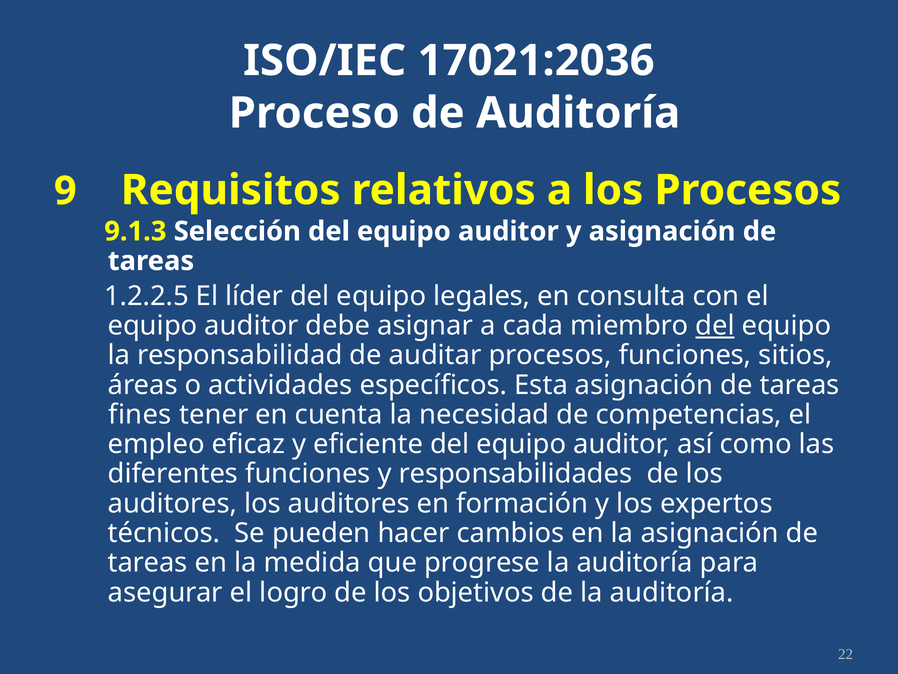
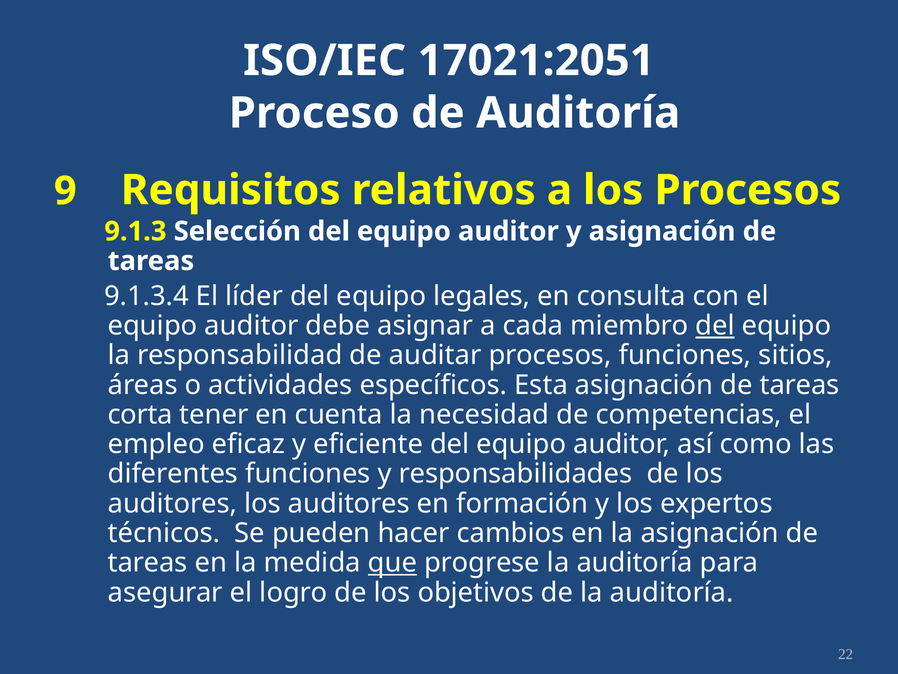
17021:2036: 17021:2036 -> 17021:2051 (536, 61)
1.2.2.5: 1.2.2.5 -> 9.1.3.4 (147, 296)
fines: fines -> corta (140, 414)
que underline: none -> present (392, 562)
